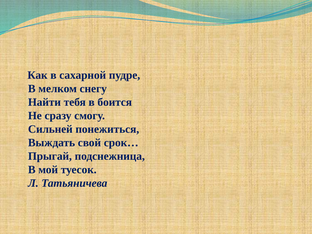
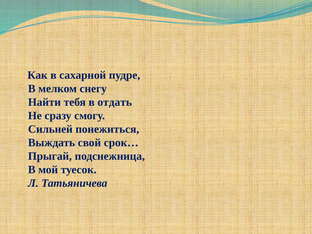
боится: боится -> отдать (115, 102)
